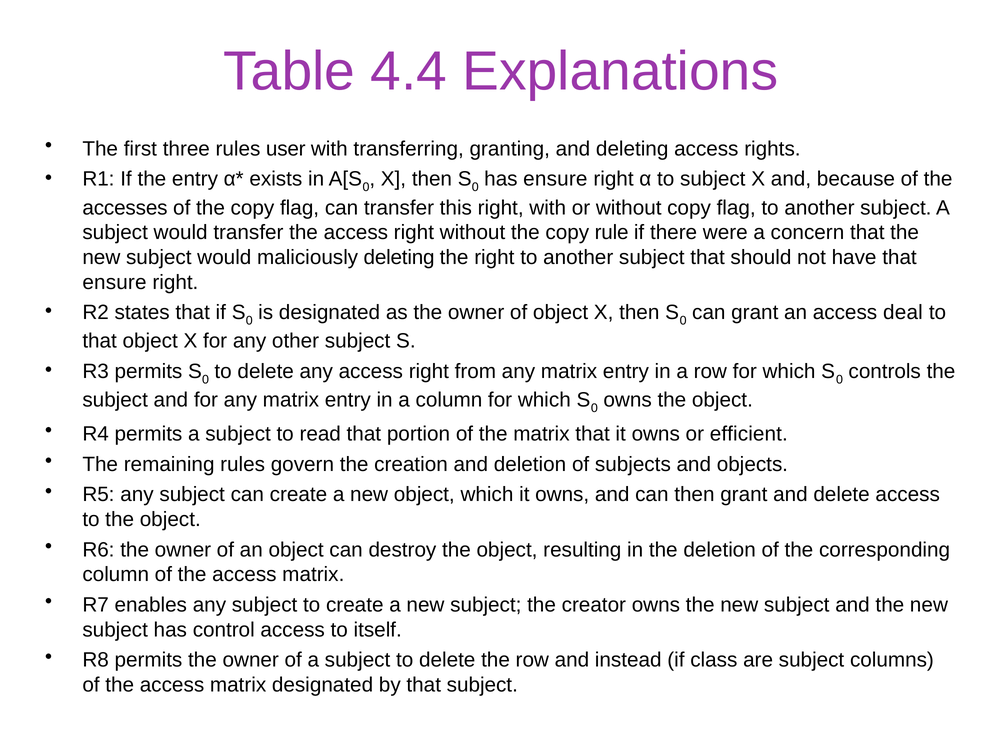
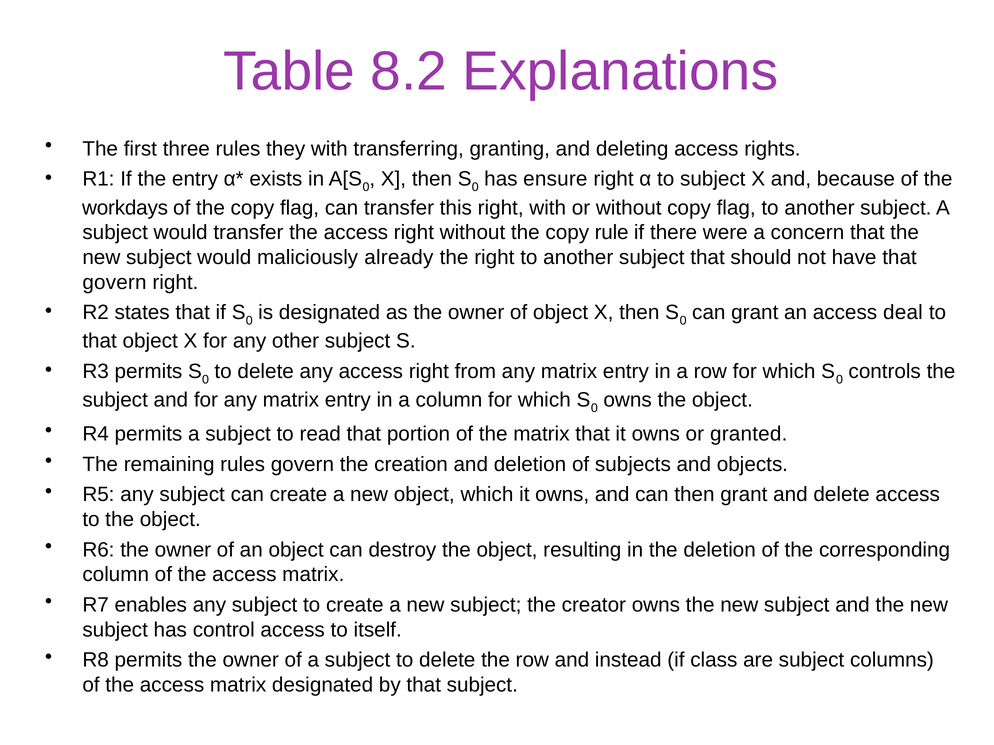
4.4: 4.4 -> 8.2 (409, 72)
user: user -> they (286, 149)
accesses: accesses -> workdays (125, 208)
maliciously deleting: deleting -> already (399, 258)
ensure: ensure -> govern (114, 282)
efficient: efficient -> granted (749, 434)
